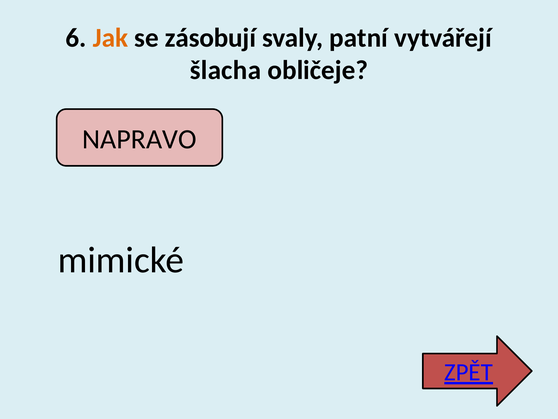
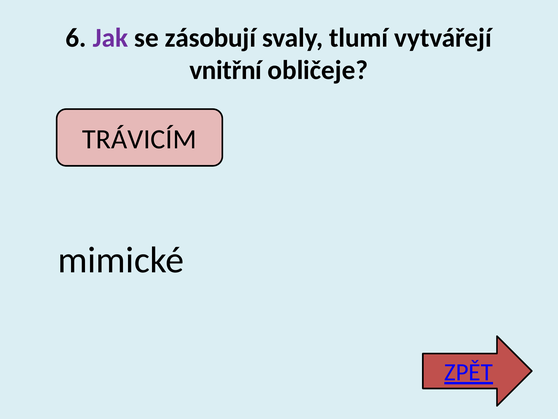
Jak colour: orange -> purple (110, 38)
patní: patní -> tlumí (359, 38)
šlacha: šlacha -> vnitřní (226, 70)
NAPRAVO: NAPRAVO -> TRÁVICÍM (139, 139)
